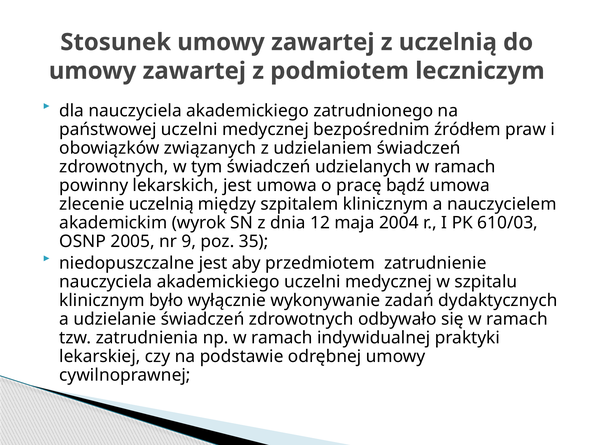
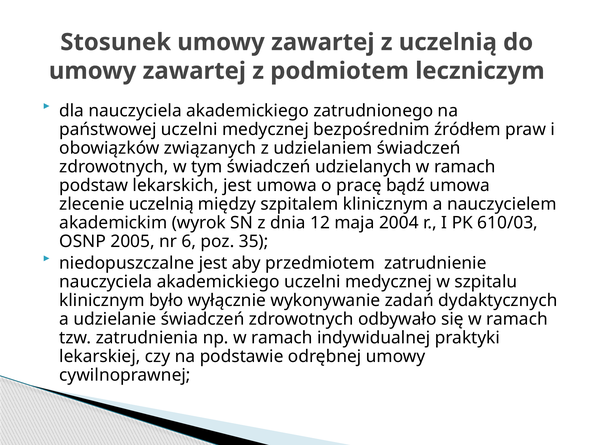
powinny: powinny -> podstaw (94, 186)
9: 9 -> 6 (189, 242)
